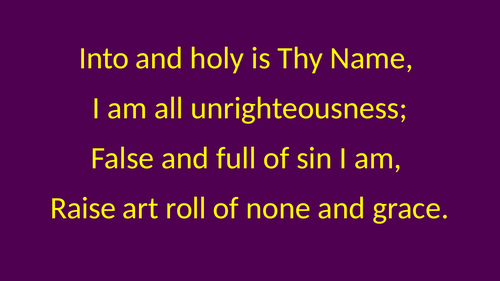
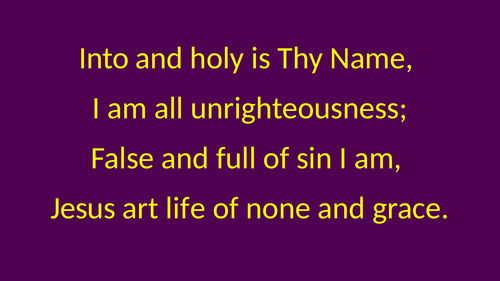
Raise: Raise -> Jesus (83, 208)
roll: roll -> life (186, 208)
